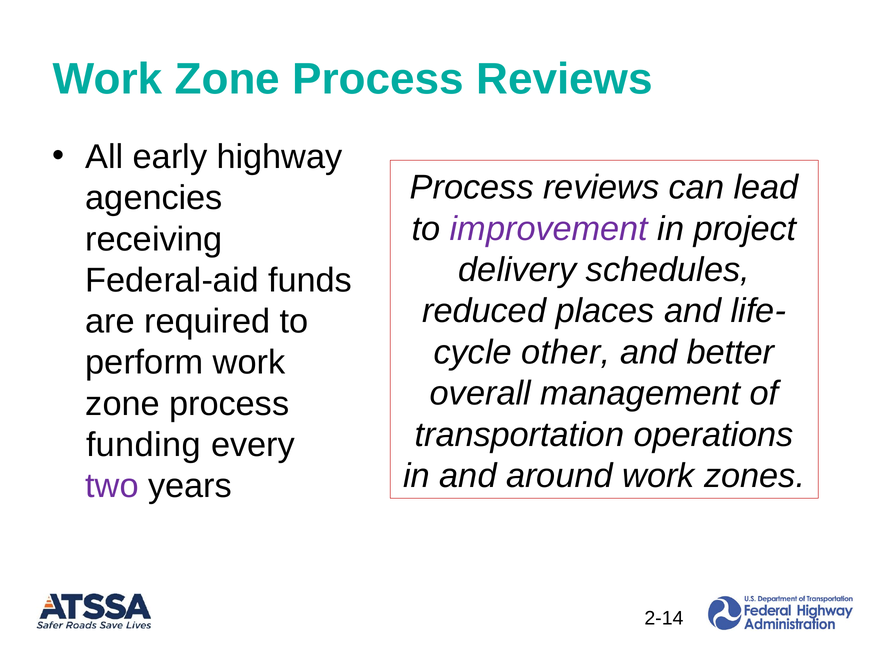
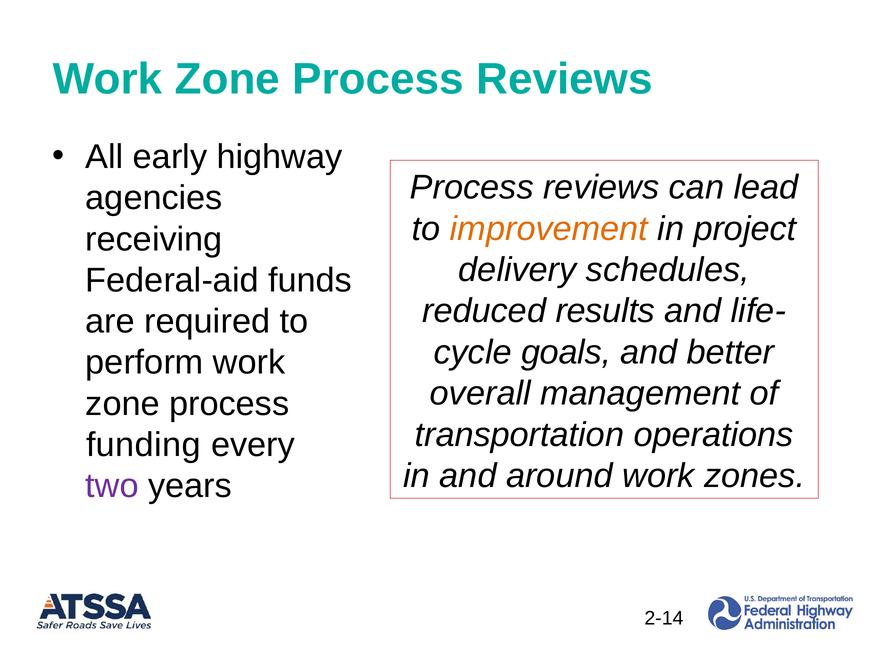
improvement colour: purple -> orange (549, 229)
places: places -> results (605, 311)
other: other -> goals (566, 352)
